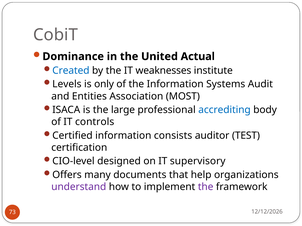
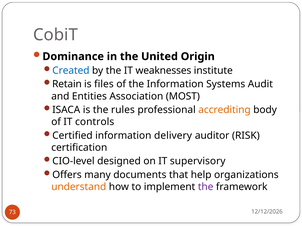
Actual: Actual -> Origin (198, 57)
Levels: Levels -> Retain (67, 84)
only: only -> files (104, 84)
large: large -> rules (123, 110)
accrediting colour: blue -> orange (224, 110)
consists: consists -> delivery (173, 136)
TEST: TEST -> RISK (246, 136)
understand colour: purple -> orange (79, 187)
